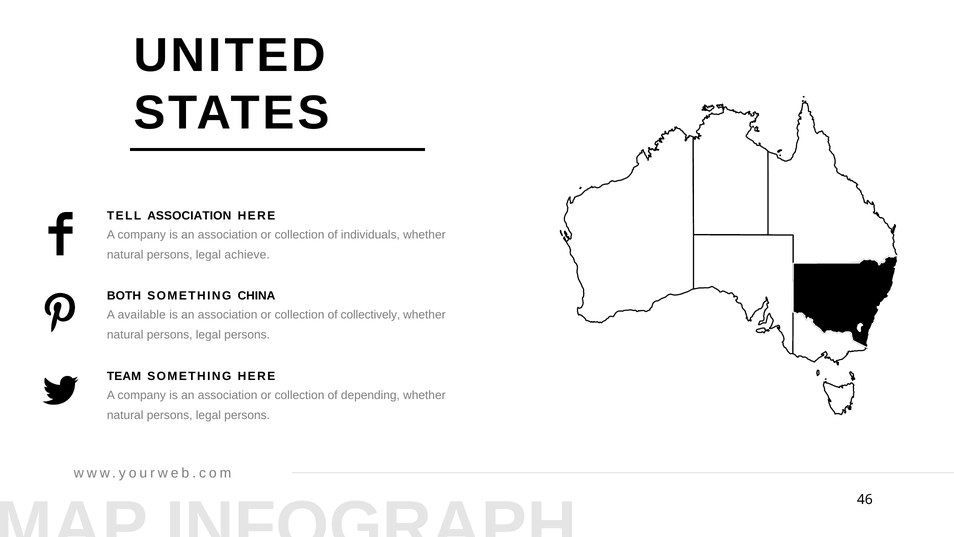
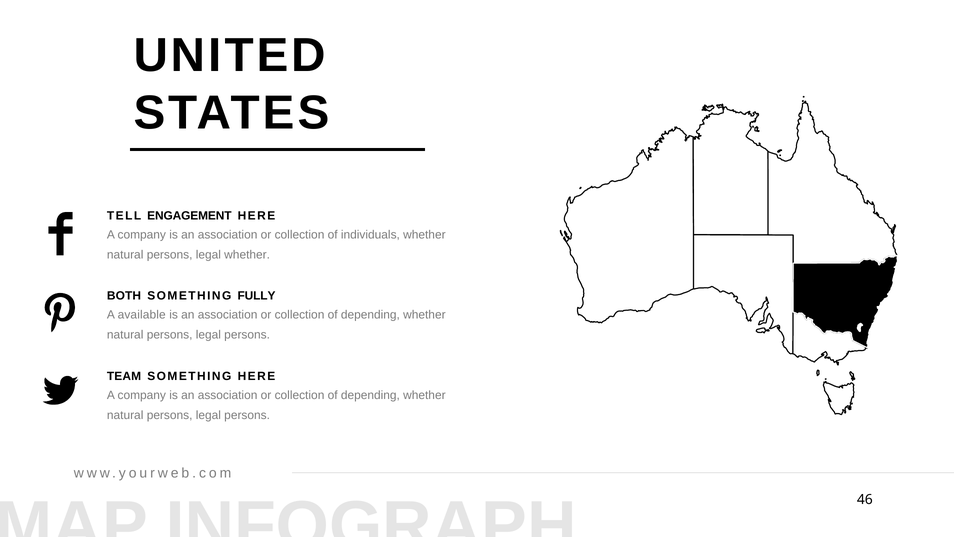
TELL ASSOCIATION: ASSOCIATION -> ENGAGEMENT (189, 216)
legal achieve: achieve -> whether (247, 255)
CHINA: CHINA -> FULLY (256, 296)
collectively: collectively -> depending (370, 315)
